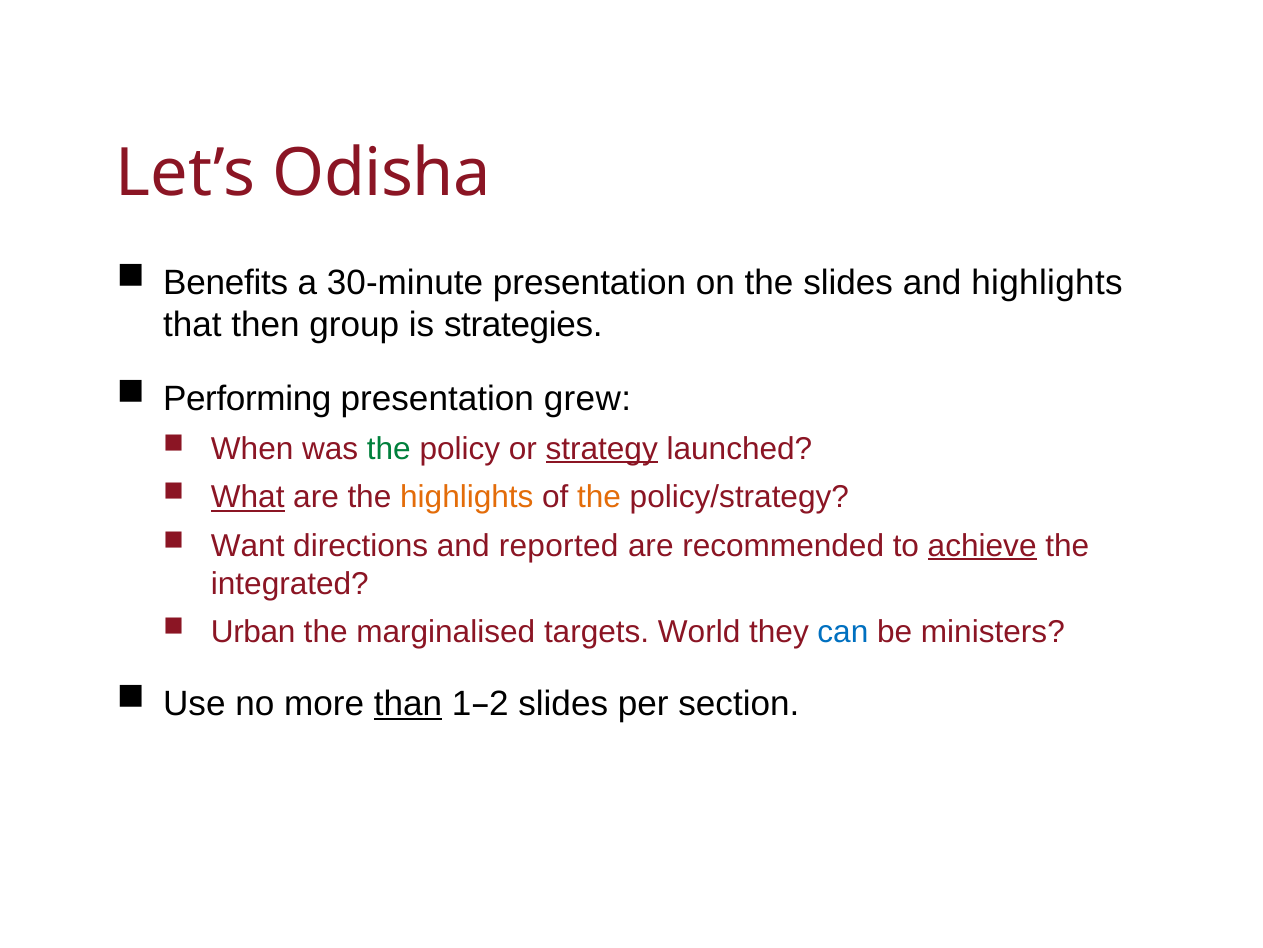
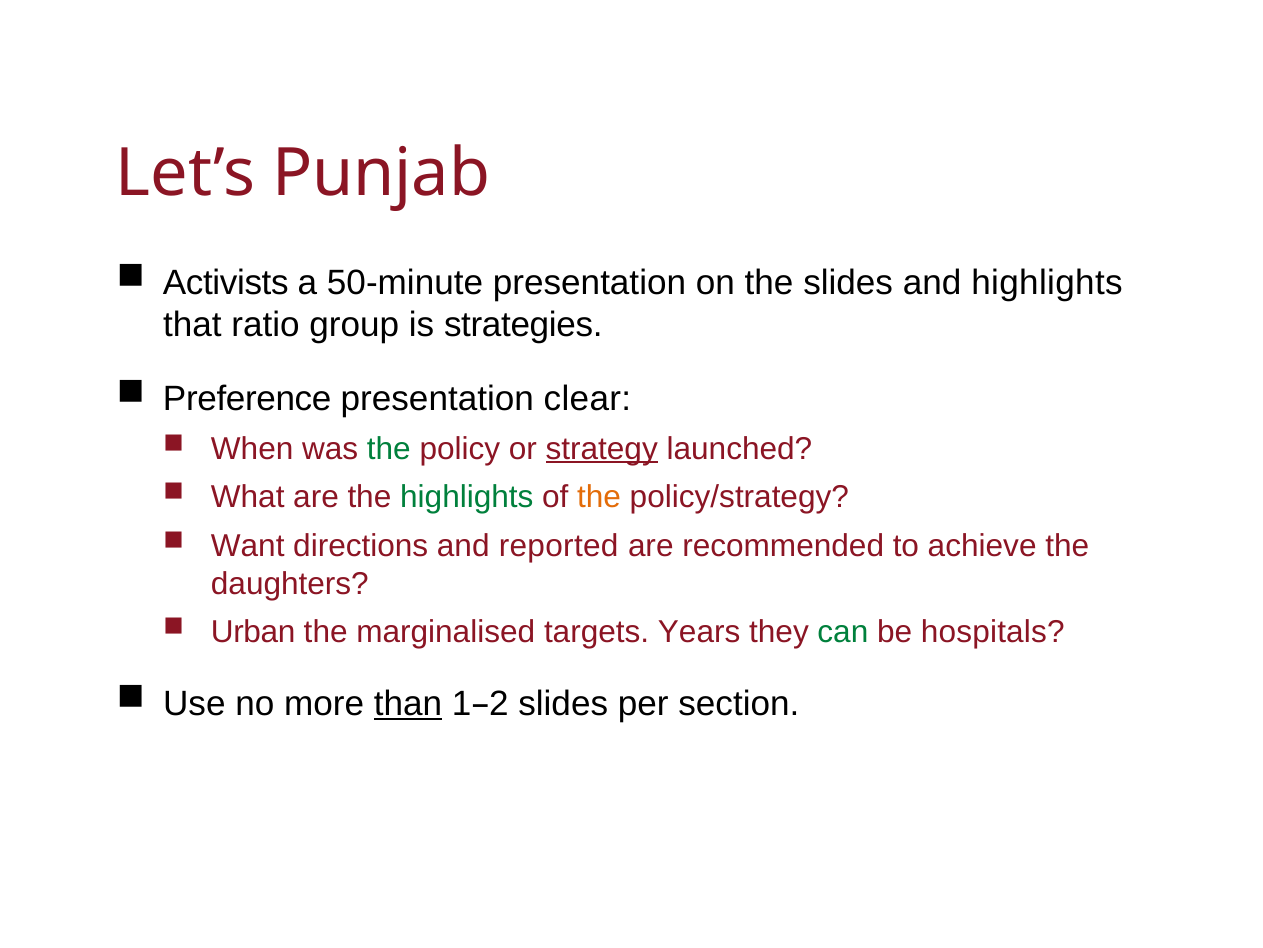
Odisha: Odisha -> Punjab (381, 173)
Benefits: Benefits -> Activists (226, 282)
30-minute: 30-minute -> 50-minute (405, 282)
then: then -> ratio (265, 324)
Performing: Performing -> Preference (247, 398)
grew: grew -> clear (587, 398)
What underline: present -> none (248, 497)
highlights colour: orange -> green (467, 497)
achieve underline: present -> none (982, 545)
integrated: integrated -> daughters (290, 583)
World: World -> Years (699, 632)
can colour: blue -> green (843, 632)
ministers: ministers -> hospitals (993, 632)
